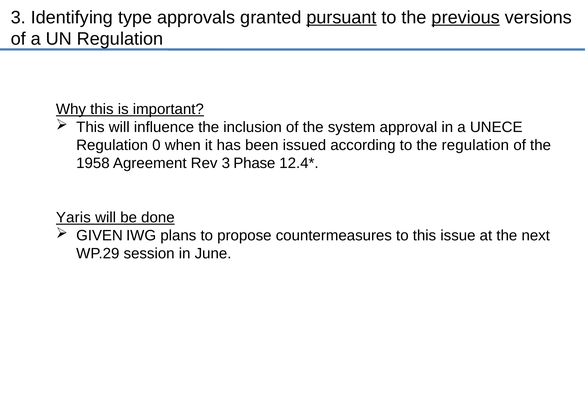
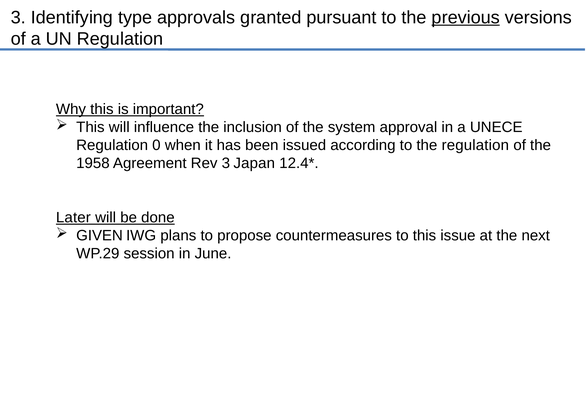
pursuant underline: present -> none (341, 17)
Phase: Phase -> Japan (254, 163)
Yaris: Yaris -> Later (73, 217)
